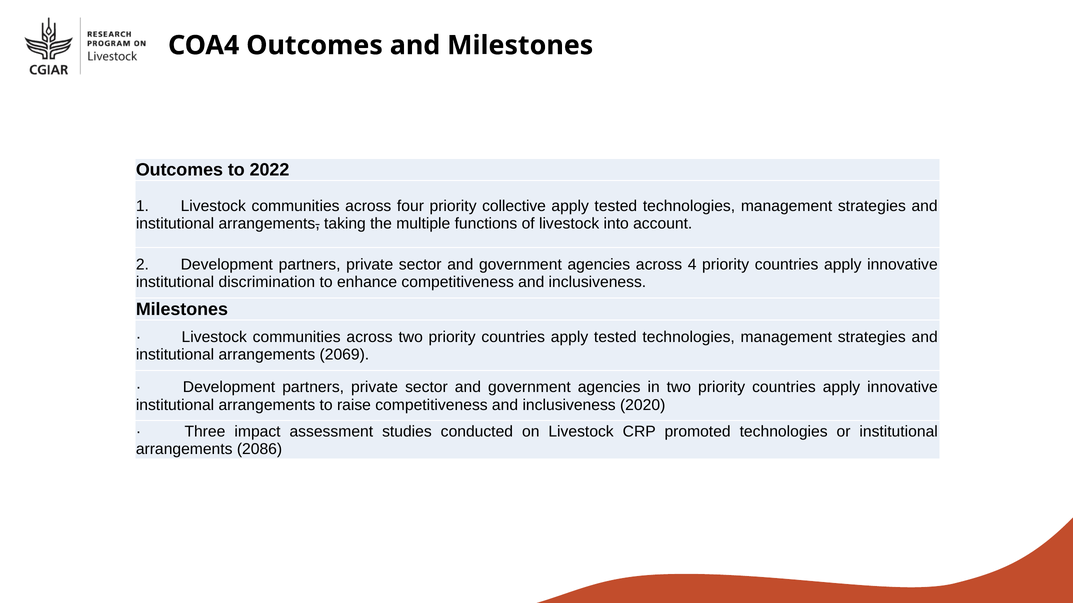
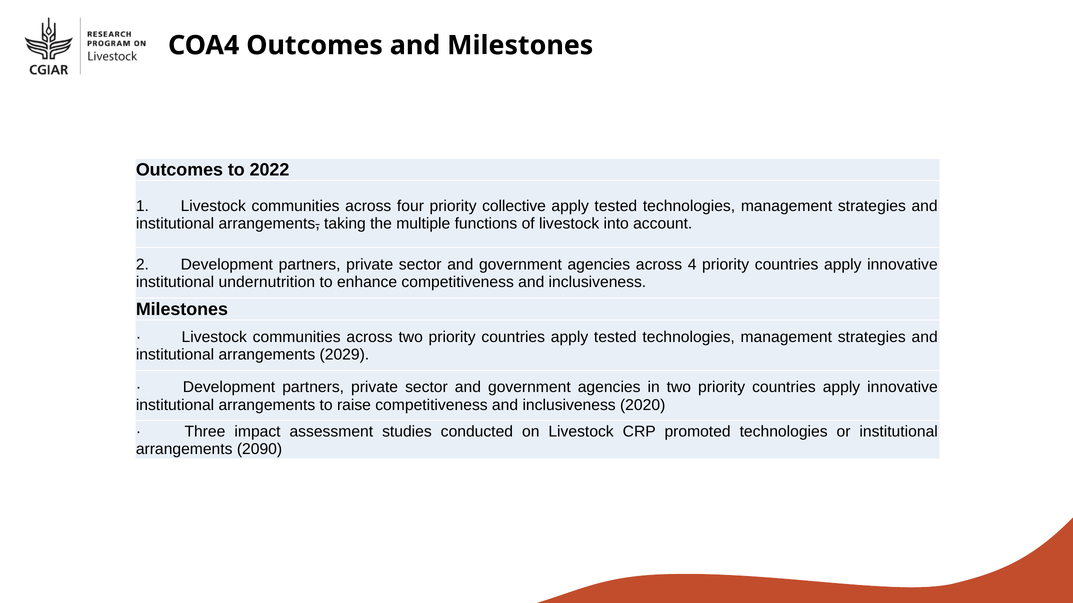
discrimination: discrimination -> undernutrition (267, 282)
2069: 2069 -> 2029 (344, 355)
2086: 2086 -> 2090 (260, 450)
